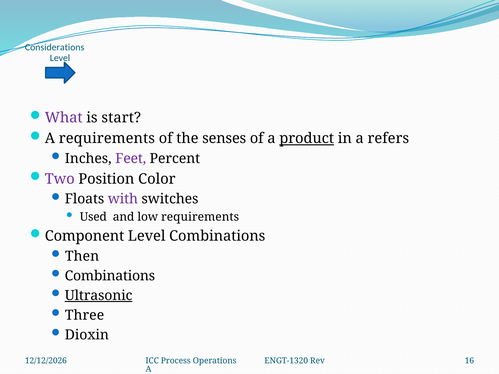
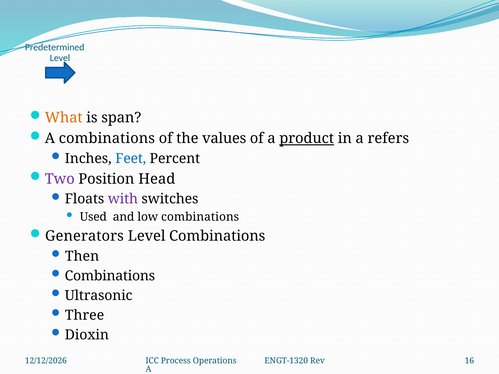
Considerations: Considerations -> Predetermined (55, 47)
What colour: purple -> orange (64, 118)
start: start -> span (121, 118)
A requirements: requirements -> combinations (107, 139)
senses: senses -> values (224, 139)
Feet colour: purple -> blue (131, 159)
Color: Color -> Head (157, 179)
low requirements: requirements -> combinations (200, 217)
Component: Component -> Generators (84, 236)
Ultrasonic underline: present -> none (99, 296)
